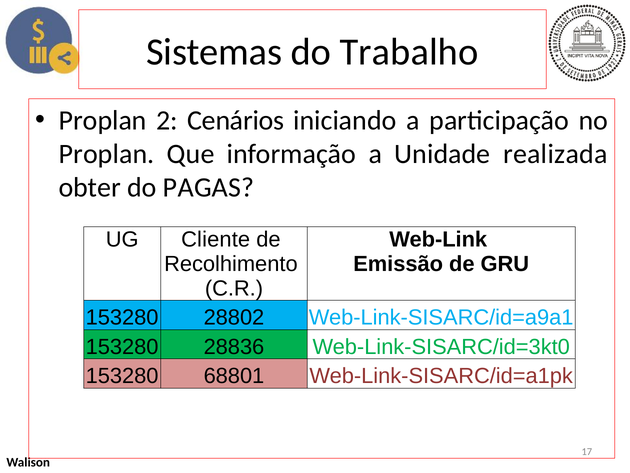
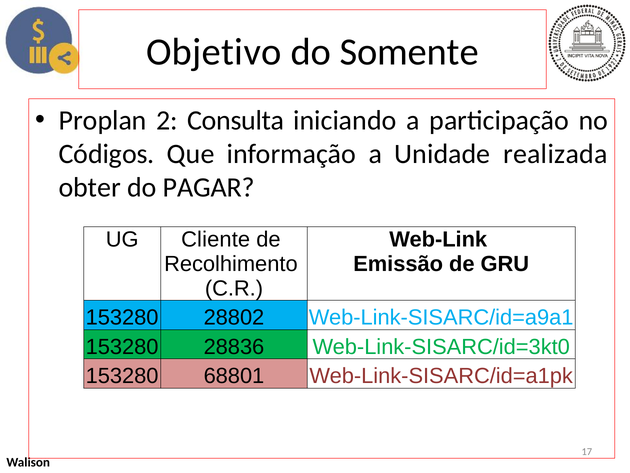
Sistemas: Sistemas -> Objetivo (214, 52)
Trabalho: Trabalho -> Somente (409, 52)
Cenários: Cenários -> Consulta (236, 120)
Proplan: Proplan -> Códigos (107, 154)
PAGAS: PAGAS -> PAGAR (209, 187)
